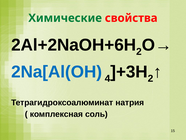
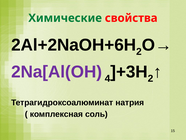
2Na[Al(OH colour: blue -> purple (57, 72)
